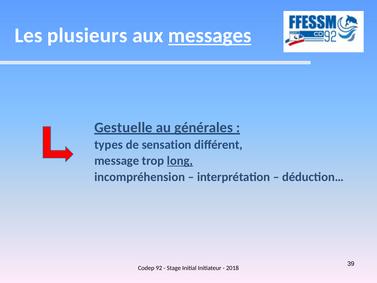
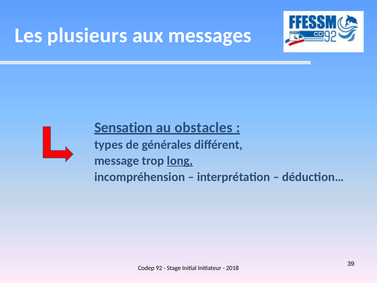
messages underline: present -> none (210, 36)
Gestuelle: Gestuelle -> Sensation (124, 127)
générales: générales -> obstacles (204, 127)
sensation: sensation -> générales (167, 145)
